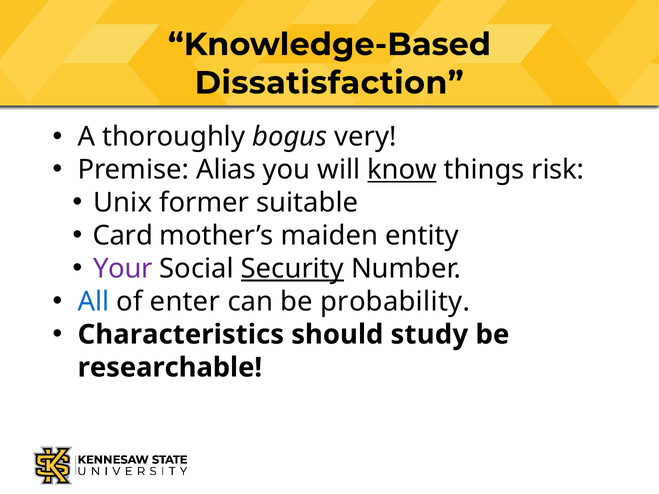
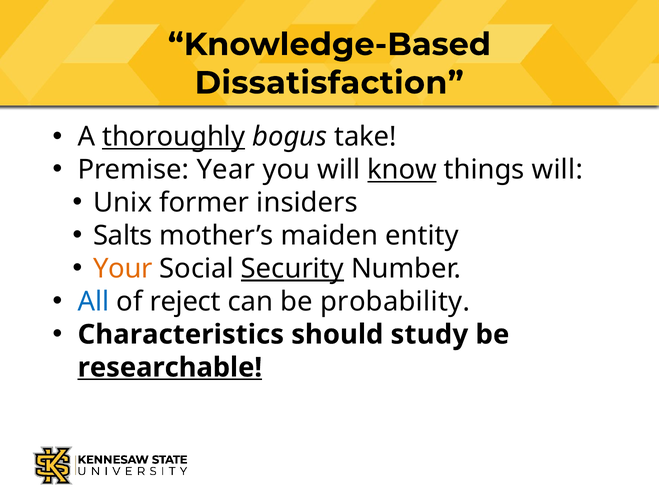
thoroughly underline: none -> present (174, 137)
very: very -> take (366, 137)
Alias: Alias -> Year (226, 170)
things risk: risk -> will (557, 170)
suitable: suitable -> insiders (307, 203)
Card: Card -> Salts (123, 236)
Your colour: purple -> orange (123, 269)
enter: enter -> reject (185, 302)
researchable underline: none -> present (170, 368)
